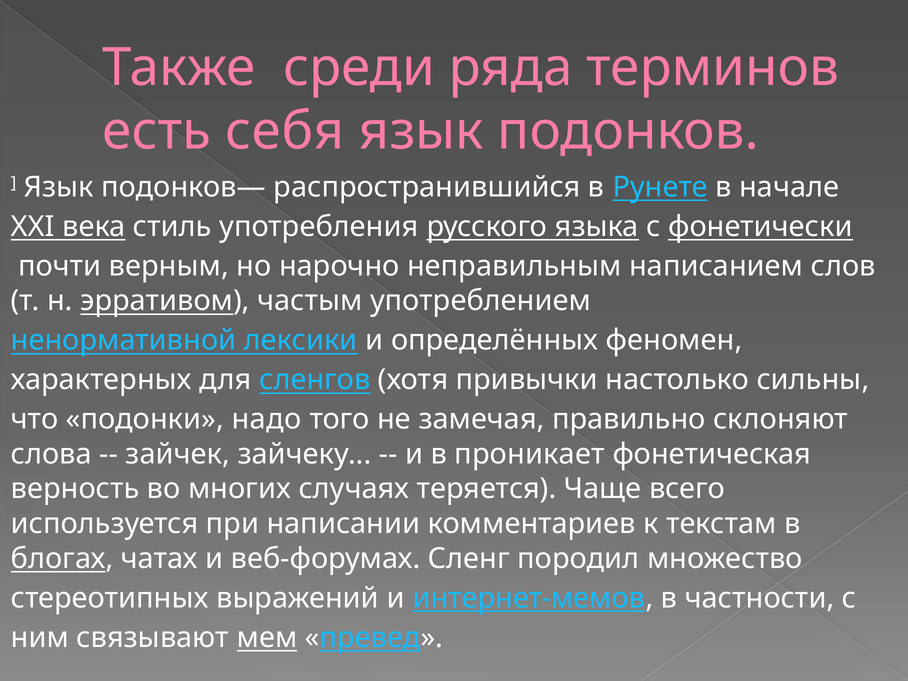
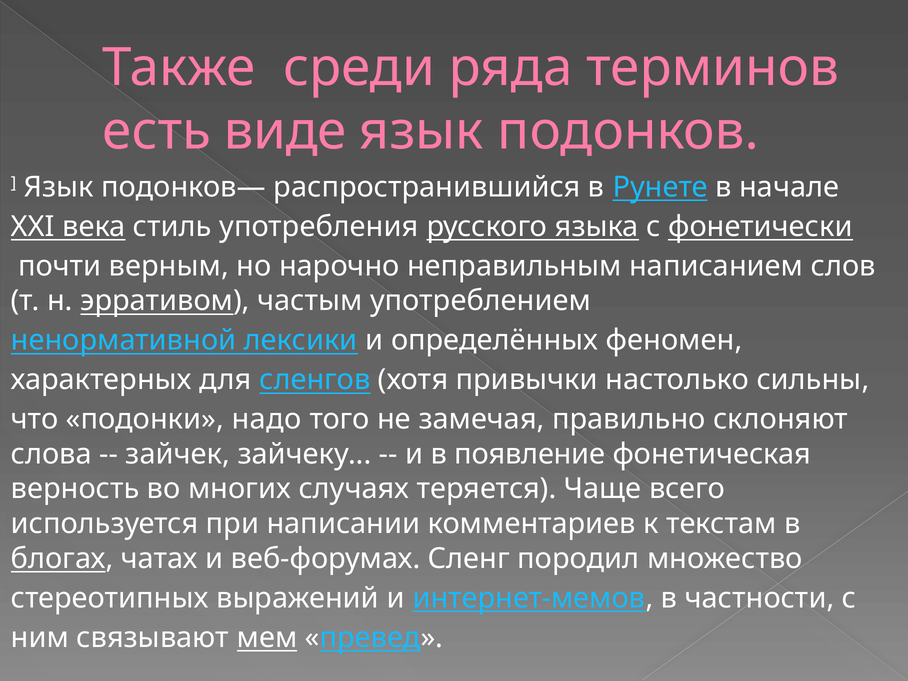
себя: себя -> виде (285, 131)
проникает: проникает -> появление (530, 454)
